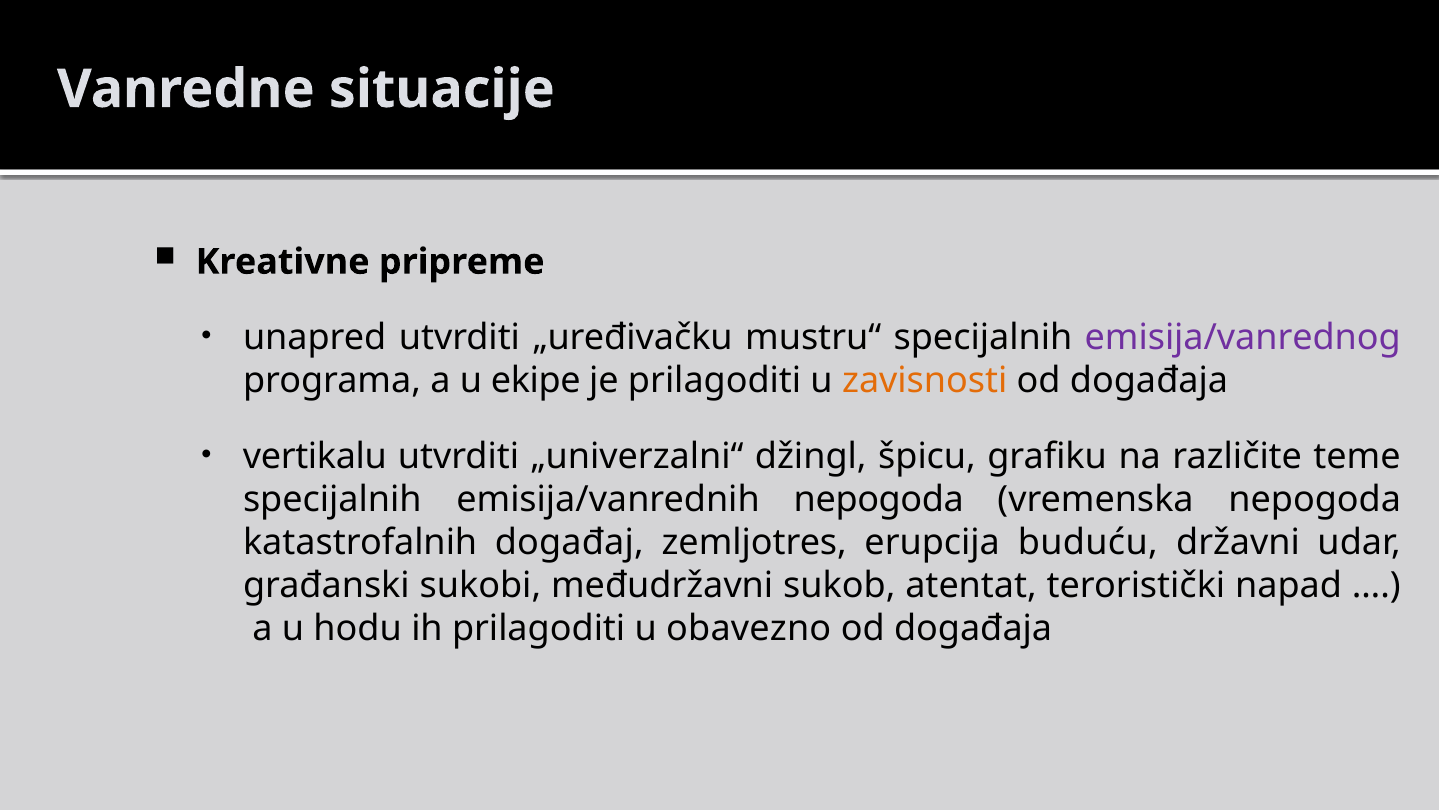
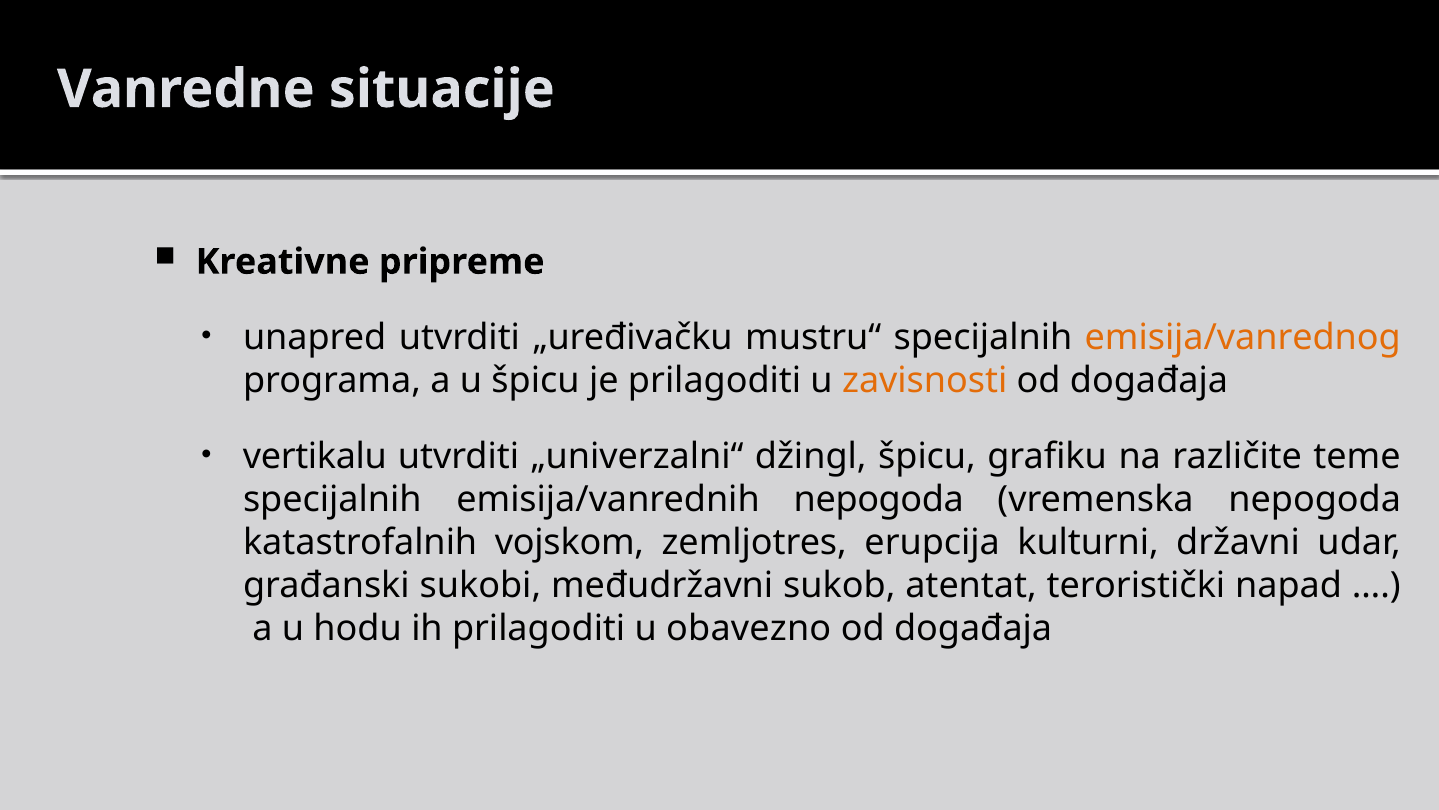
emisija/vanrednog colour: purple -> orange (1243, 337)
u ekipe: ekipe -> špicu (536, 380)
događaj: događaj -> vojskom (569, 542)
buduću: buduću -> kulturni (1088, 542)
